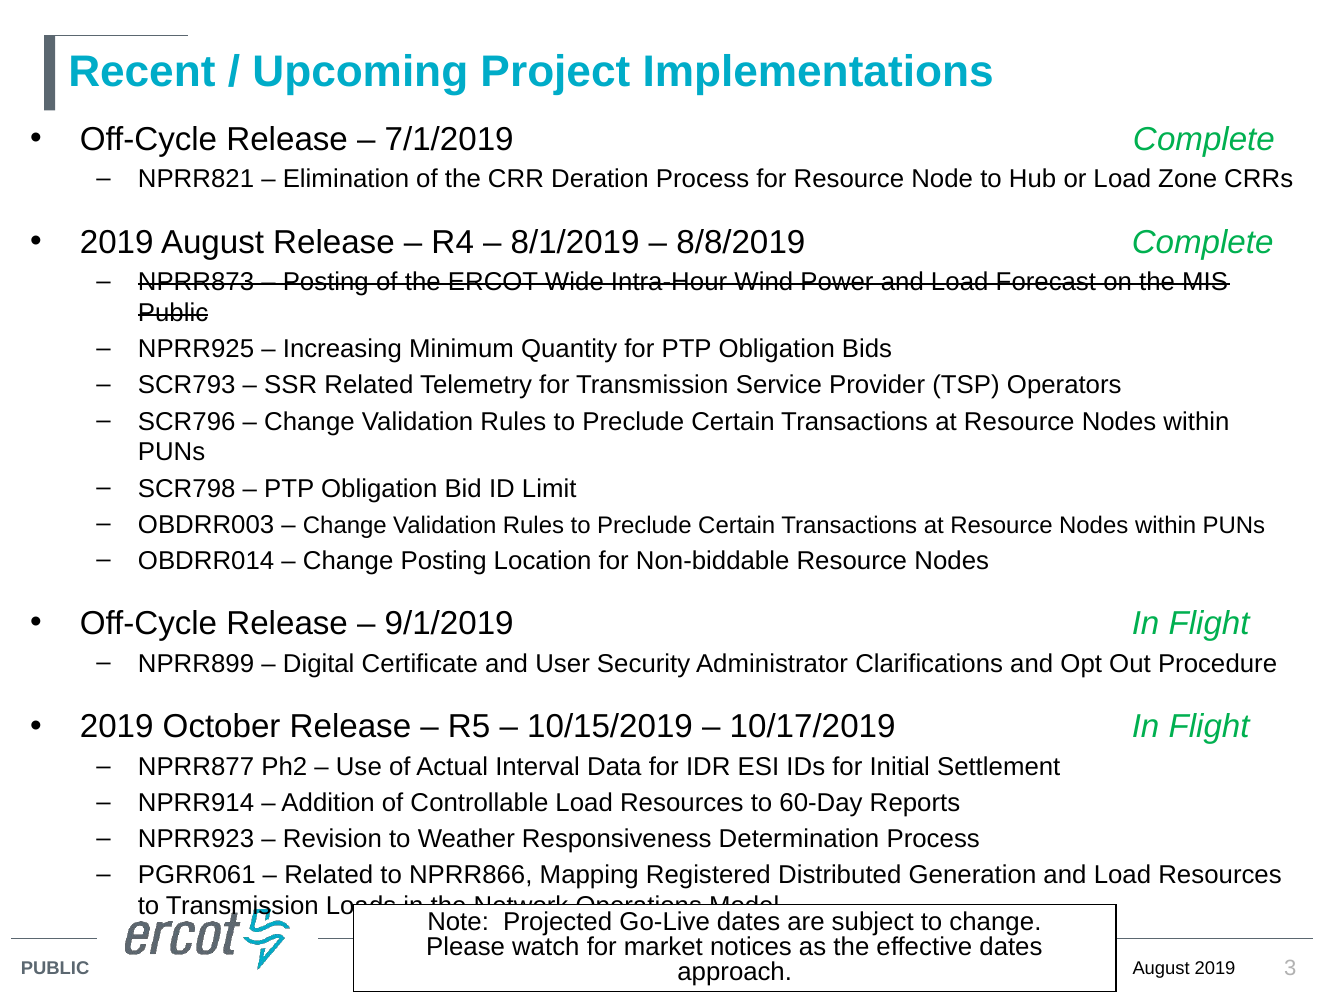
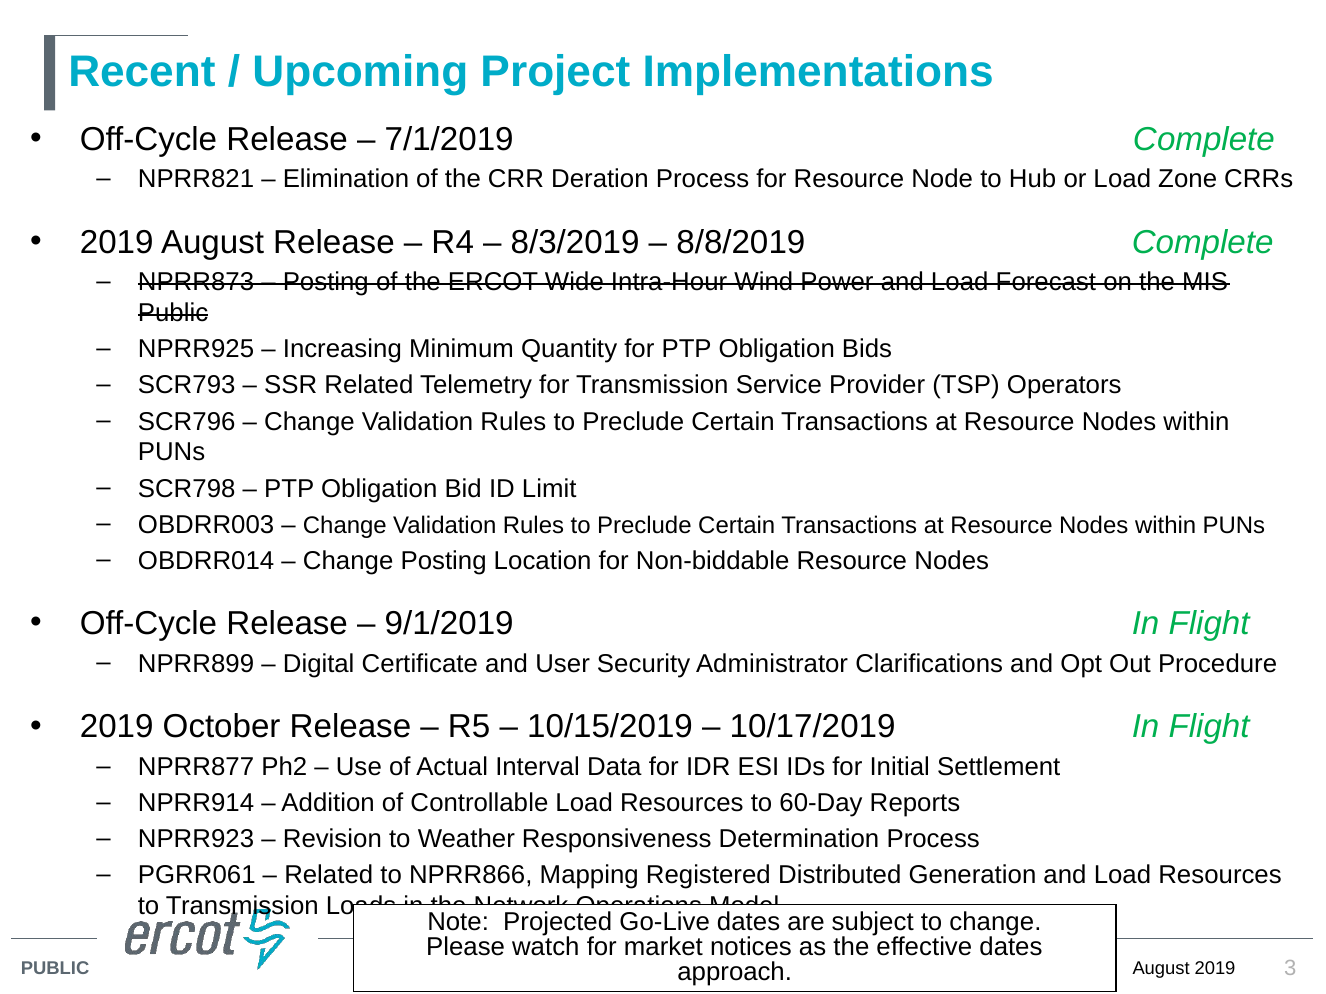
8/1/2019: 8/1/2019 -> 8/3/2019 (575, 242)
